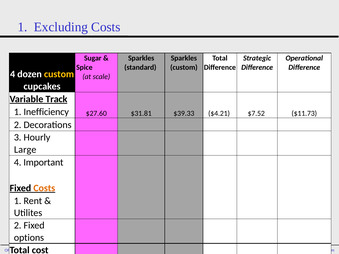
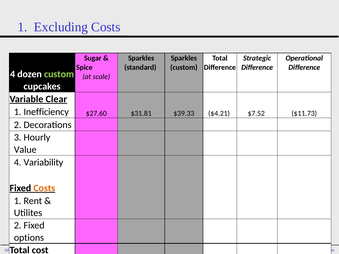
custom colour: yellow -> light green (59, 74)
Track: Track -> Clear (56, 99)
Large: Large -> Value (25, 150)
Important: Important -> Variability (43, 163)
